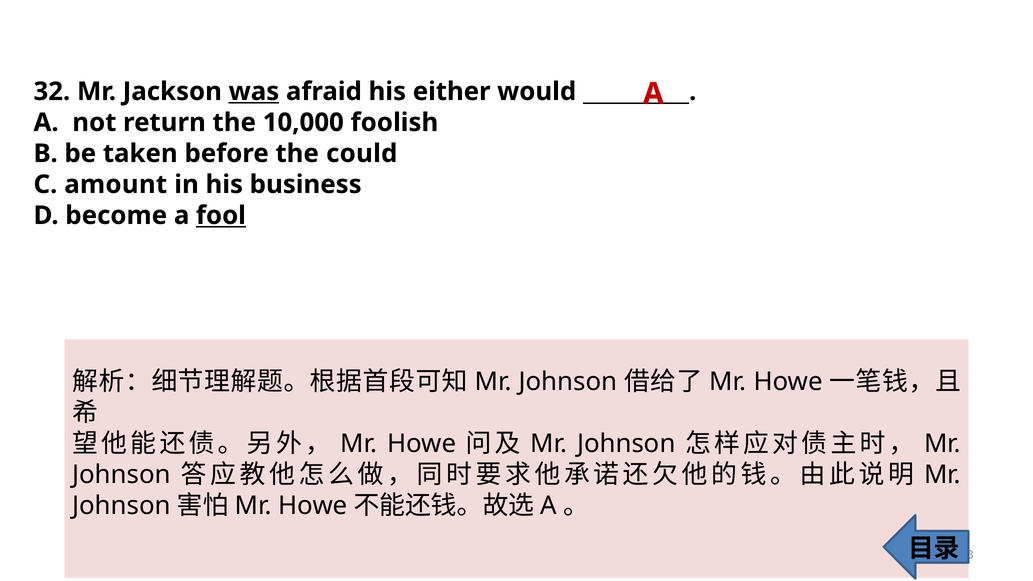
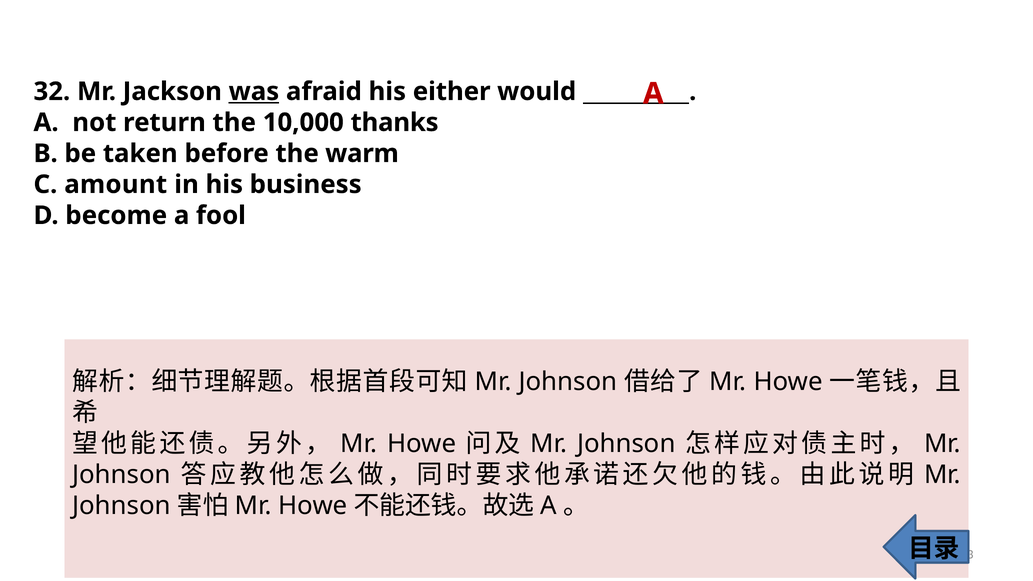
foolish: foolish -> thanks (395, 123)
could: could -> warm (362, 153)
fool underline: present -> none (221, 215)
